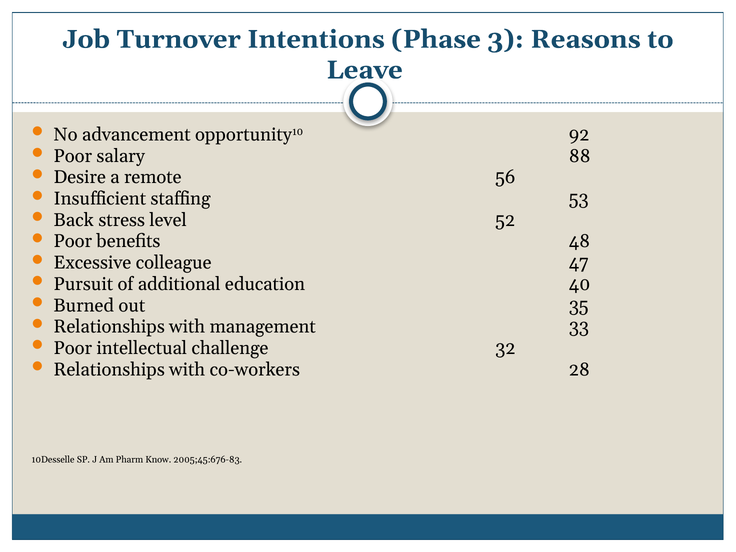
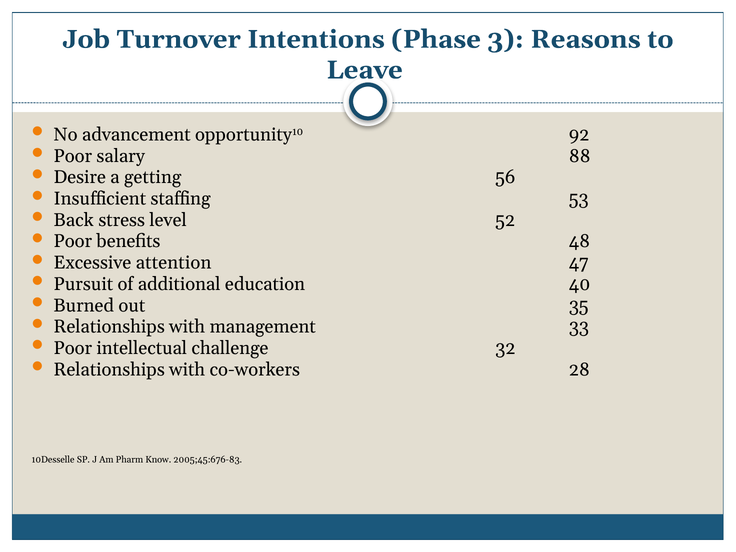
remote: remote -> getting (153, 177)
colleague: colleague -> attention (174, 263)
